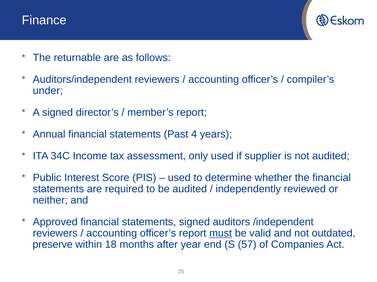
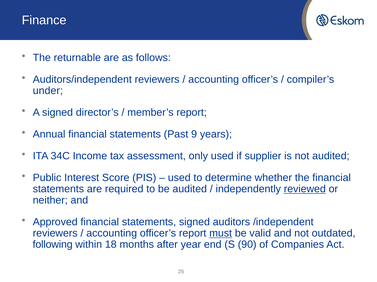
4: 4 -> 9 (194, 135)
reviewed underline: none -> present (305, 189)
preserve: preserve -> following (53, 245)
57: 57 -> 90 (247, 245)
